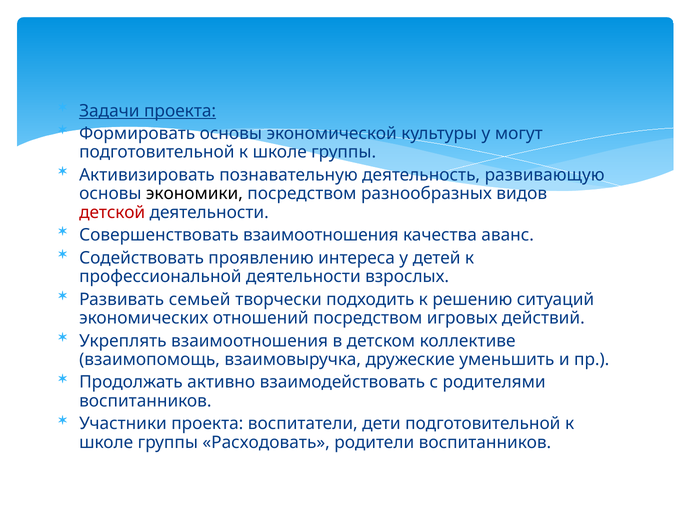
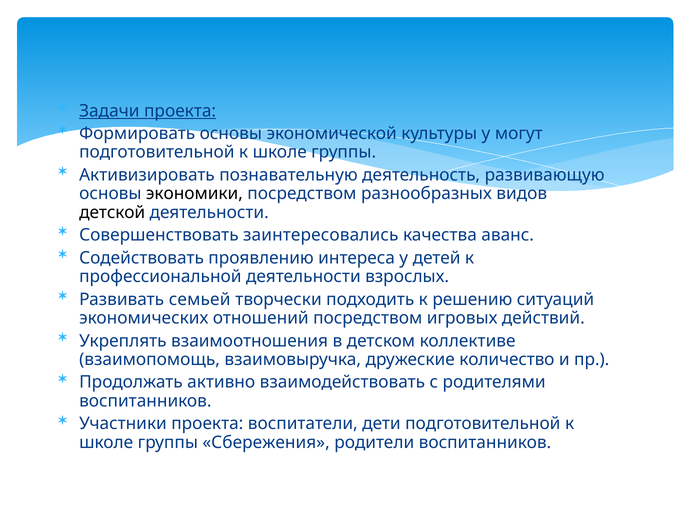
детской colour: red -> black (112, 212)
Совершенствовать взаимоотношения: взаимоотношения -> заинтересовались (321, 235)
уменьшить: уменьшить -> количество (507, 359)
Расходовать: Расходовать -> Сбережения (266, 442)
